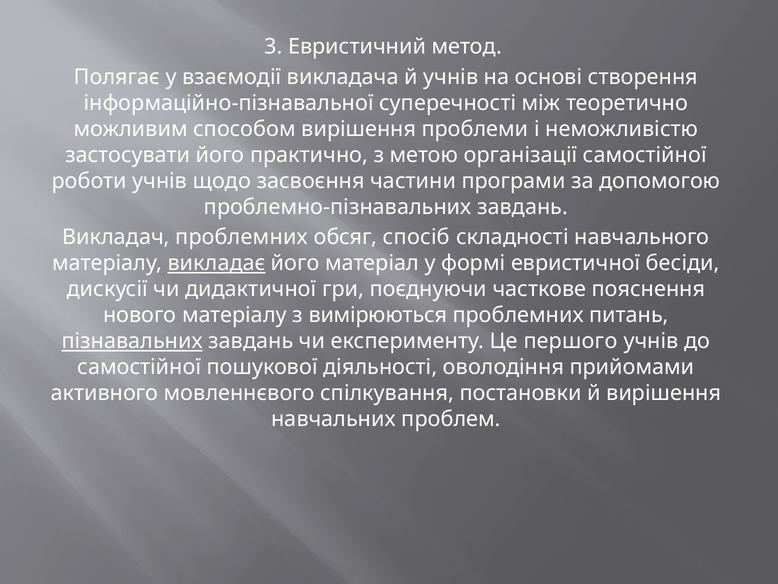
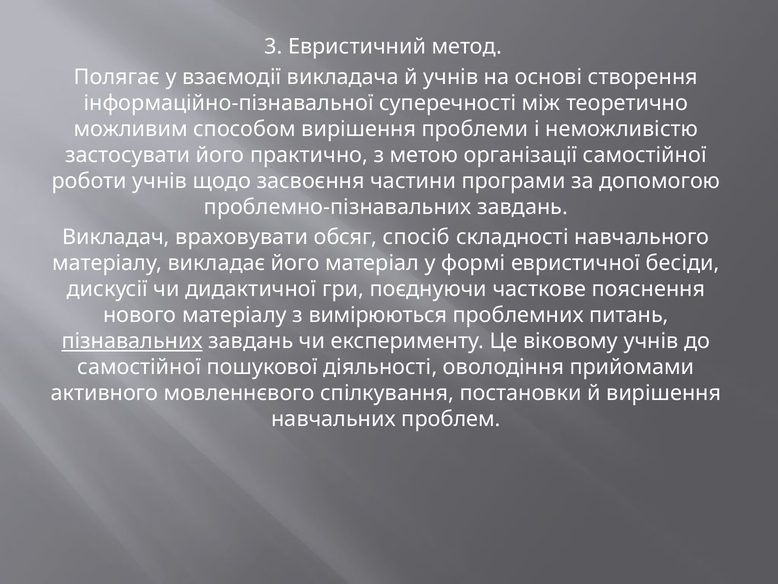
Викладач проблемних: проблемних -> враховувати (242, 237)
викладає underline: present -> none (217, 263)
першого: першого -> віковому (571, 341)
